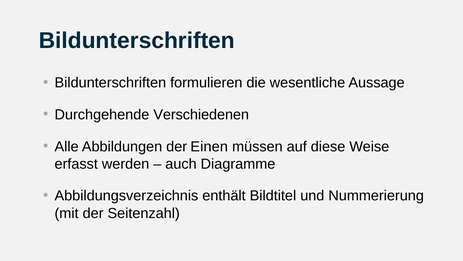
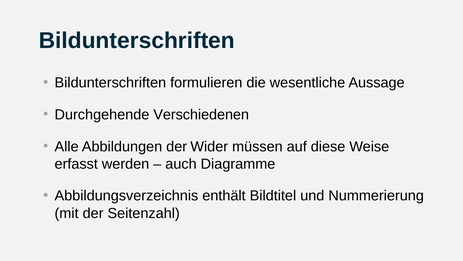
Einen: Einen -> Wider (209, 146)
